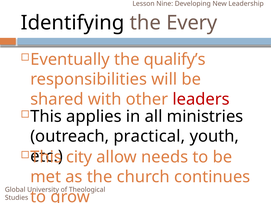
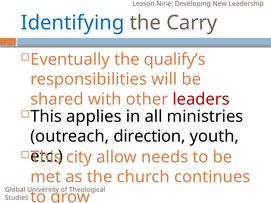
Identifying colour: black -> blue (73, 23)
Every: Every -> Carry (192, 23)
practical: practical -> direction (149, 136)
